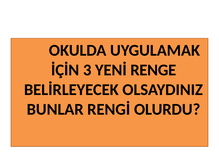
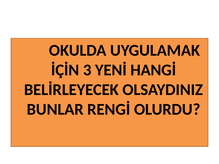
RENGE: RENGE -> HANGİ (153, 70)
